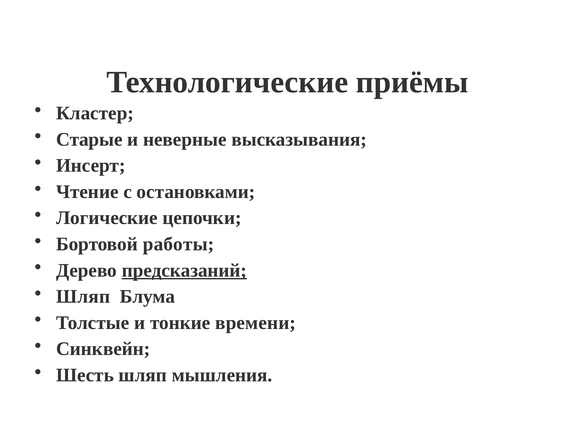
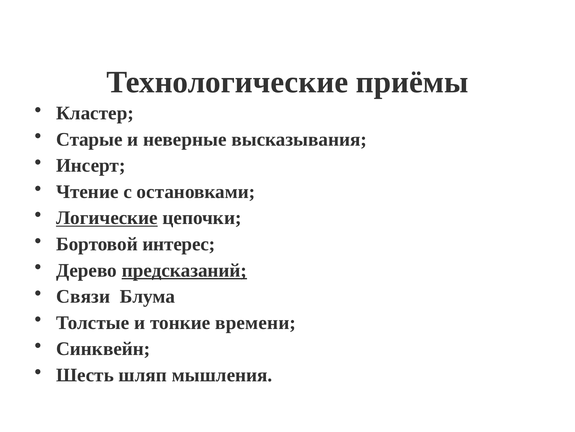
Логические underline: none -> present (107, 218)
работы: работы -> интерес (179, 244)
Шляп: Шляп -> Связи (83, 296)
